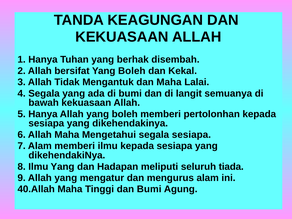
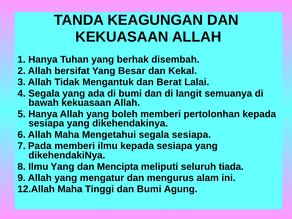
bersifat Yang Boleh: Boleh -> Besar (132, 71)
dan Maha: Maha -> Berat (169, 82)
7 Alam: Alam -> Pada (40, 146)
Hadapan: Hadapan -> Mencipta (118, 167)
40.Allah: 40.Allah -> 12.Allah (36, 189)
